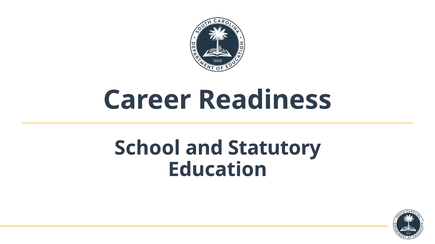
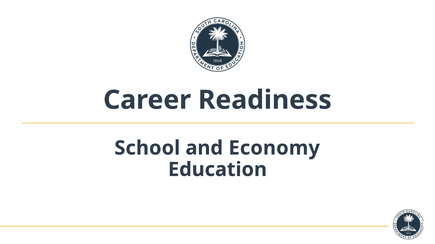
Statutory: Statutory -> Economy (274, 148)
